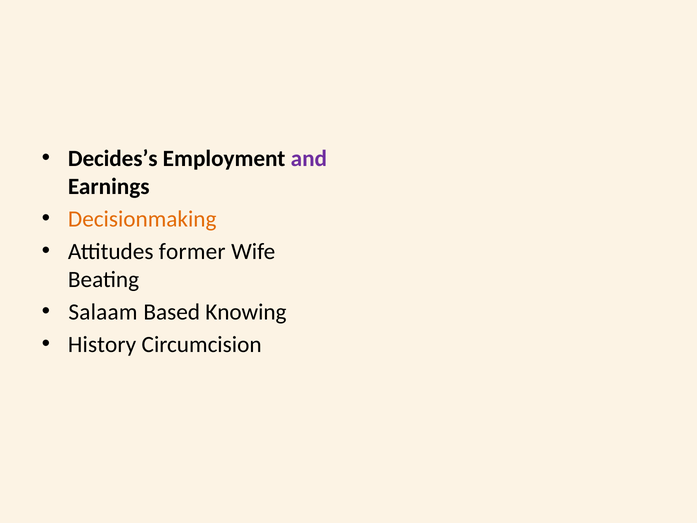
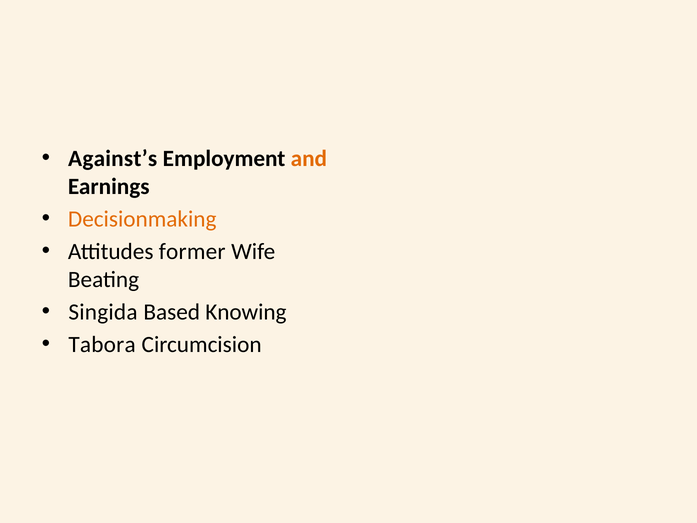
Decides’s: Decides’s -> Against’s (113, 158)
and colour: purple -> orange (309, 158)
Salaam: Salaam -> Singida (103, 312)
History: History -> Tabora (102, 344)
